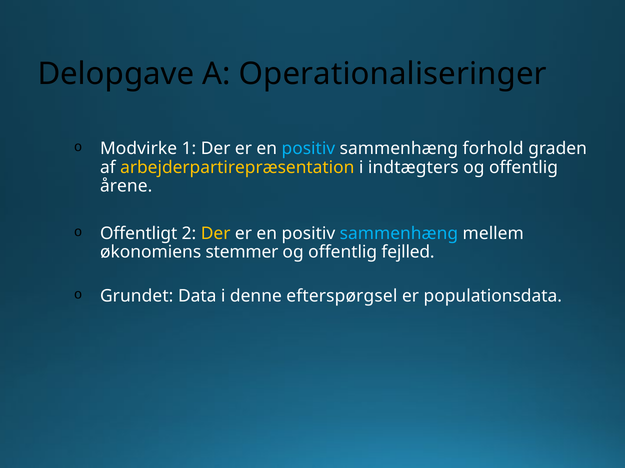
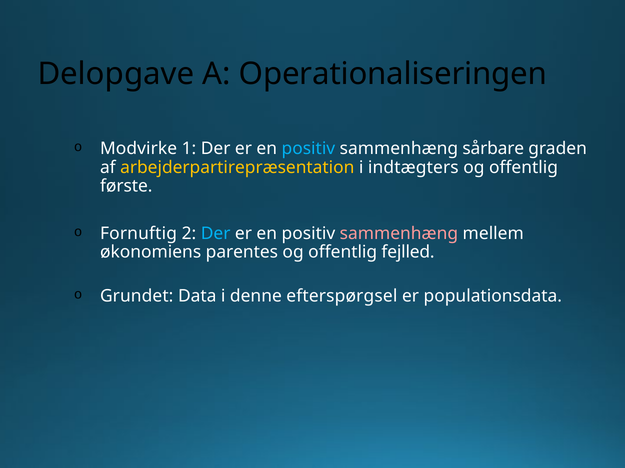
Operationaliseringer: Operationaliseringer -> Operationaliseringen (393, 74)
forhold: forhold -> sårbare (493, 149)
årene: årene -> første (126, 186)
Offentligt: Offentligt -> Fornuftig (138, 234)
Der colour: yellow -> light blue (216, 234)
sammenhæng colour: light blue -> pink (399, 234)
stemmer: stemmer -> parentes (242, 253)
